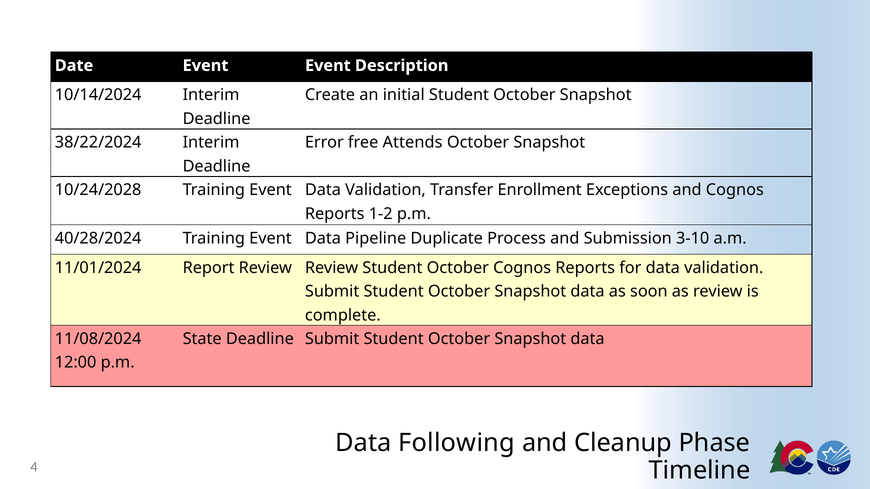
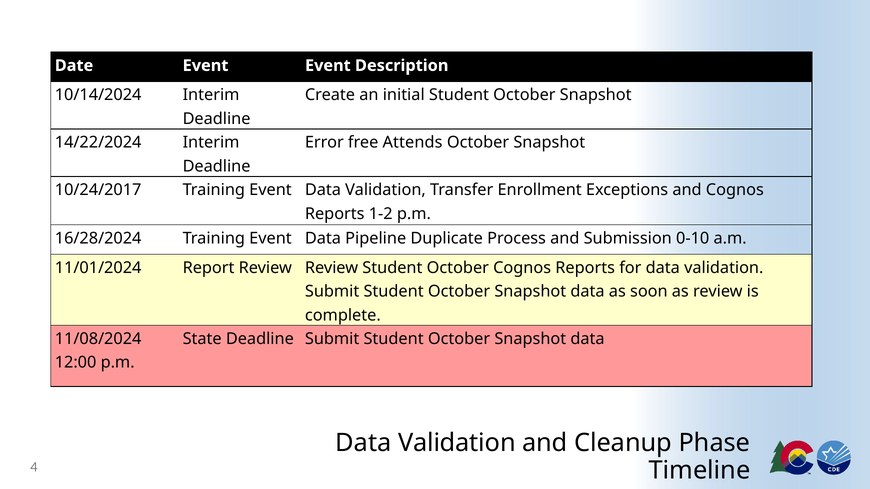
38/22/2024: 38/22/2024 -> 14/22/2024 (98, 143)
10/24/2028: 10/24/2028 -> 10/24/2017 (98, 190)
40/28/2024: 40/28/2024 -> 16/28/2024 (98, 238)
3-10: 3-10 -> 0-10 (693, 238)
Following: Following -> Validation (457, 443)
